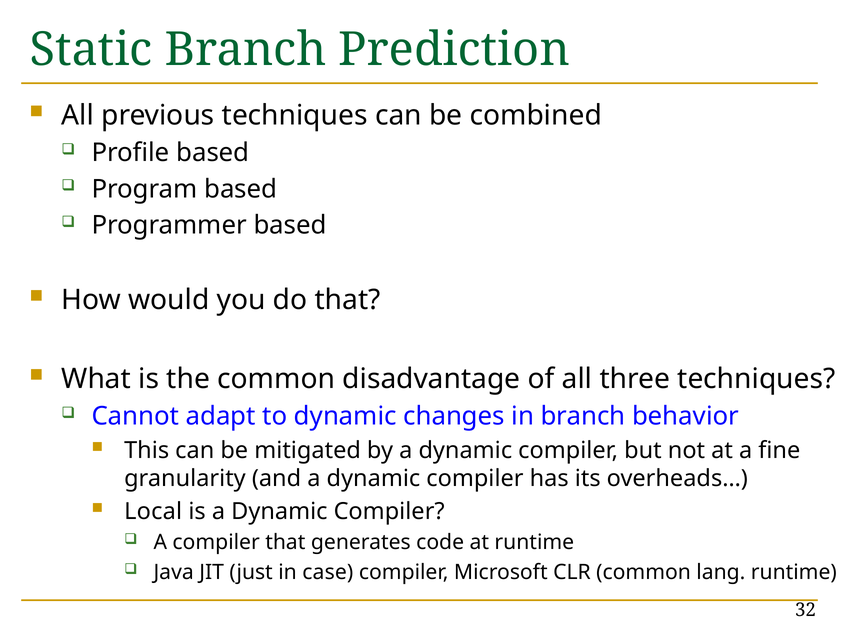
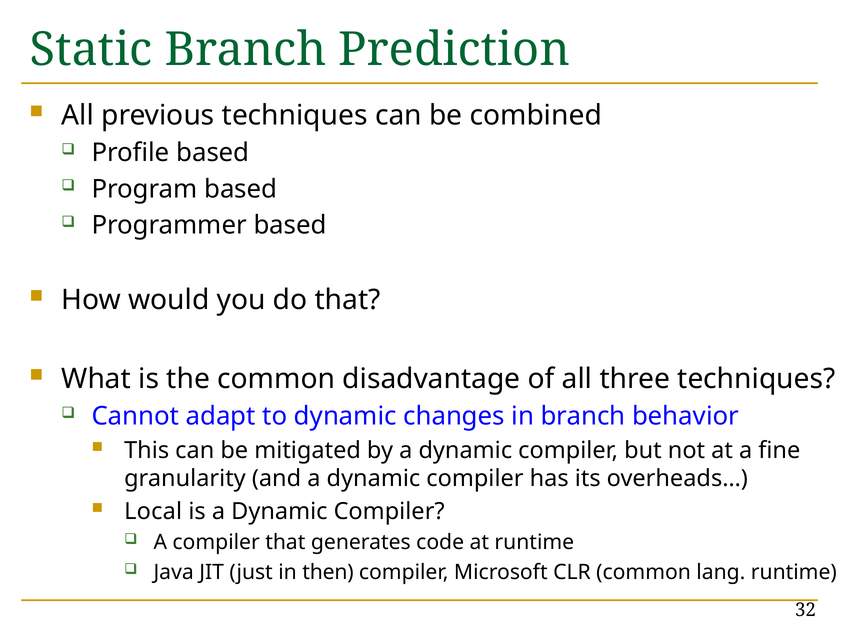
case: case -> then (328, 572)
